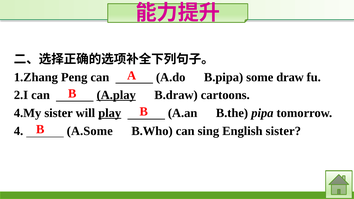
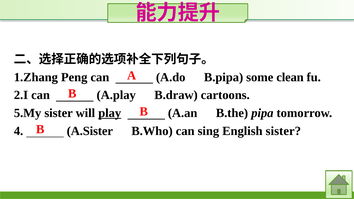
draw: draw -> clean (290, 77)
A.play underline: present -> none (116, 95)
4.My: 4.My -> 5.My (28, 113)
A.Some: A.Some -> A.Sister (90, 131)
